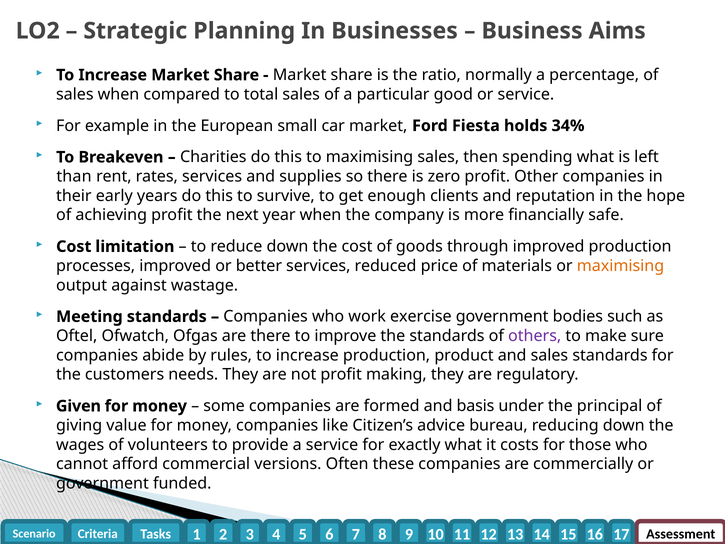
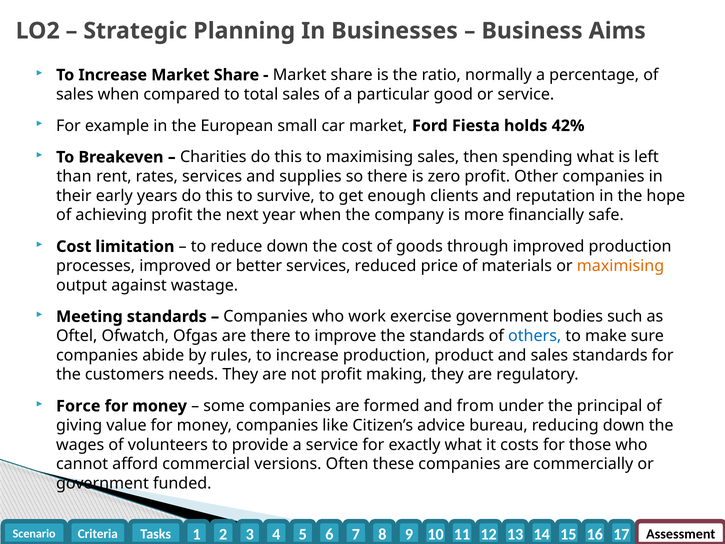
34%: 34% -> 42% (568, 126)
others colour: purple -> blue (535, 336)
Given: Given -> Force (78, 406)
basis: basis -> from (475, 406)
